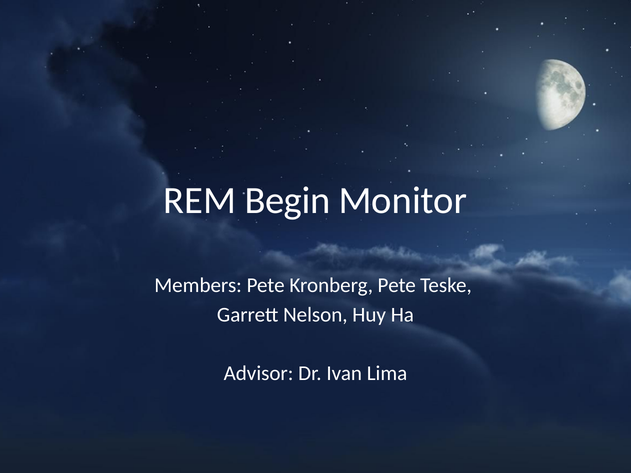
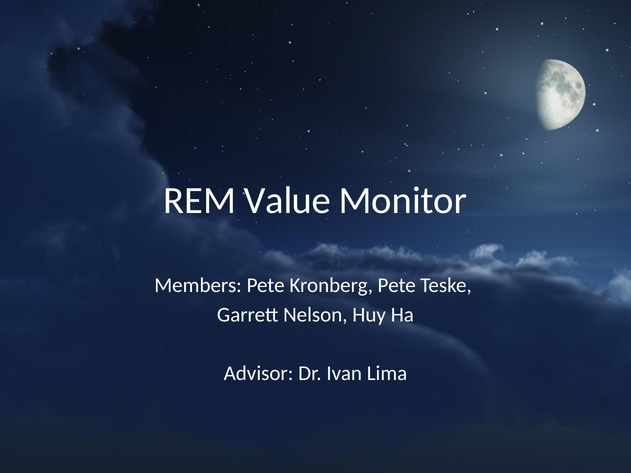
Begin: Begin -> Value (287, 200)
